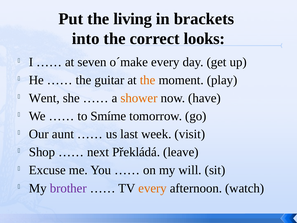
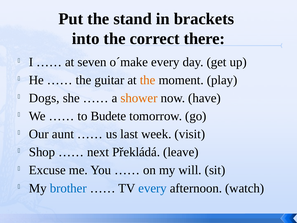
living: living -> stand (133, 19)
looks: looks -> there (204, 39)
Went: Went -> Dogs (44, 98)
Smíme: Smíme -> Budete (108, 116)
brother colour: purple -> blue (68, 188)
every colour: orange -> blue (153, 188)
